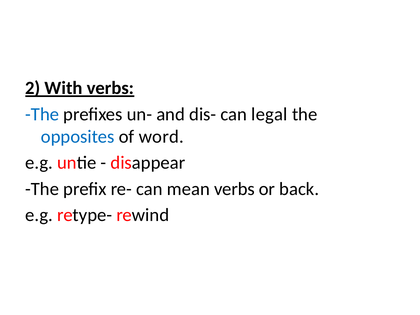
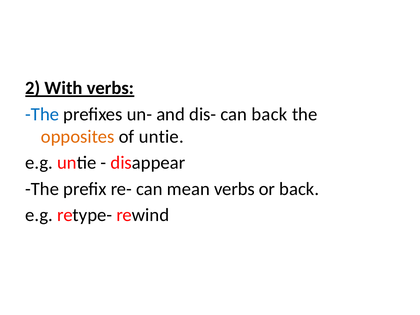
can legal: legal -> back (269, 114)
opposites colour: blue -> orange (78, 137)
of word: word -> untie (161, 137)
